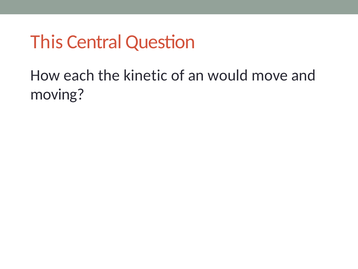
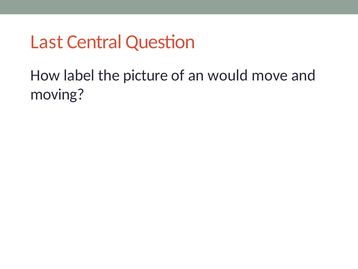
This: This -> Last (47, 42)
each: each -> label (79, 75)
kinetic: kinetic -> picture (146, 75)
